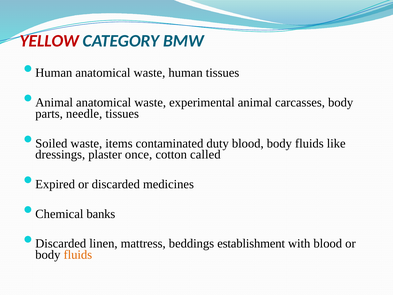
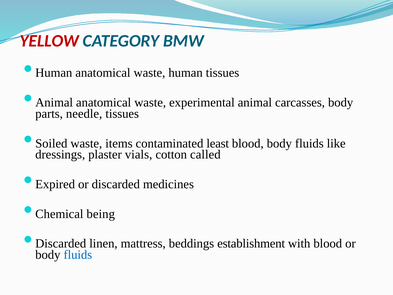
duty: duty -> least (218, 143)
once: once -> vials (139, 154)
banks: banks -> being (101, 214)
fluids colour: orange -> blue (78, 255)
